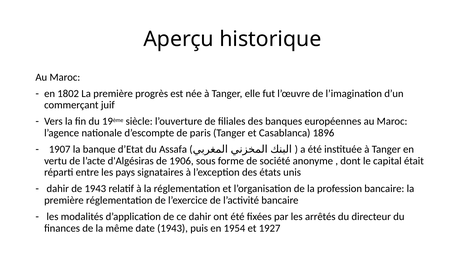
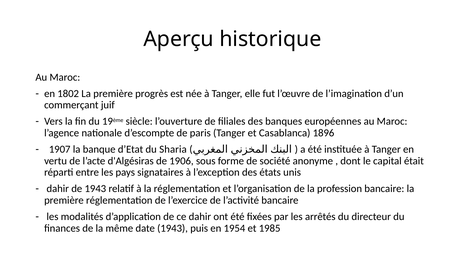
Assafa: Assafa -> Sharia (173, 149)
1927: 1927 -> 1985 (270, 228)
